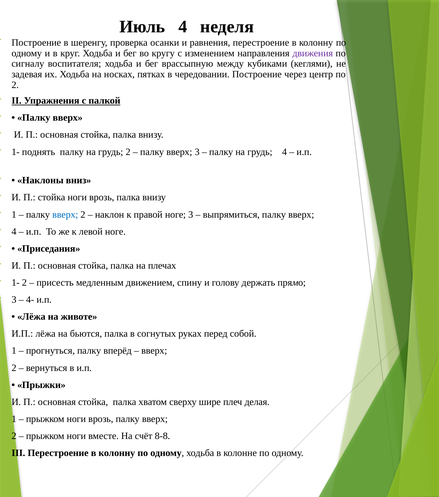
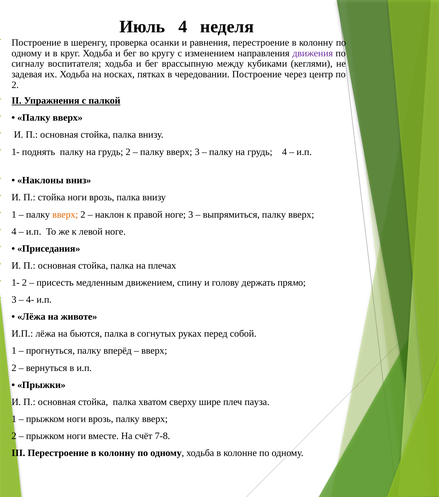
вверх colour: blue -> orange (65, 214)
делая: делая -> пауза (257, 402)
8-8: 8-8 -> 7-8 (162, 436)
